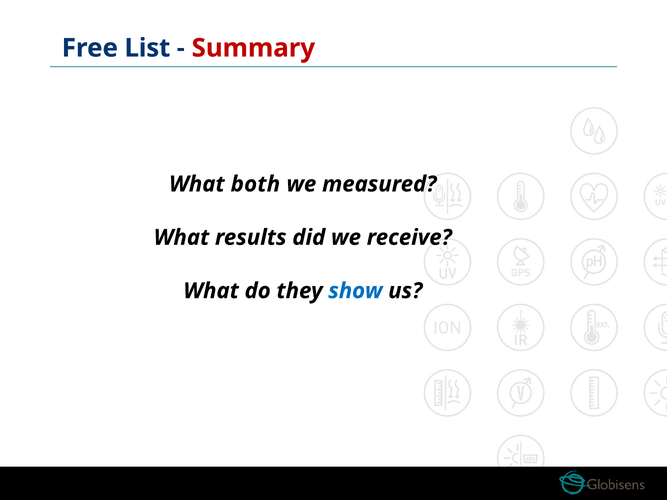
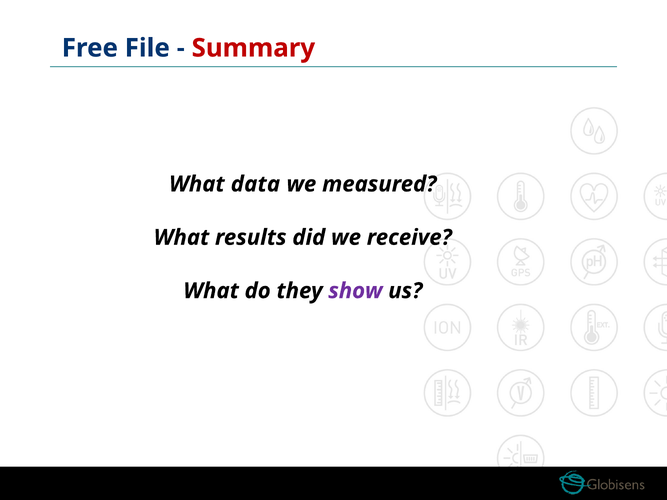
List: List -> File (147, 48)
both: both -> data (255, 184)
show colour: blue -> purple (355, 291)
